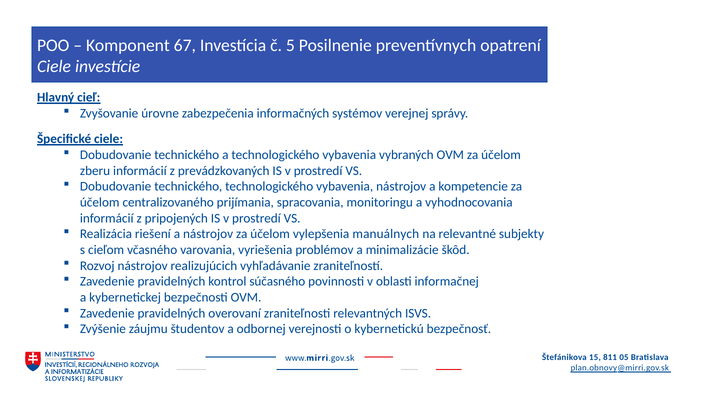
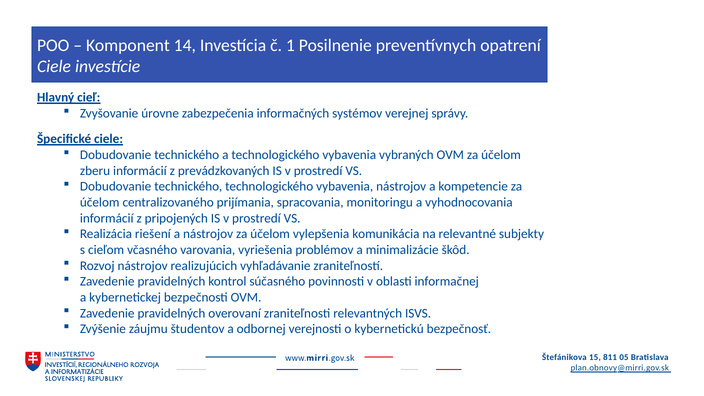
67: 67 -> 14 (185, 45)
5: 5 -> 1 (290, 45)
manuálnych: manuálnych -> komunikácia (386, 234)
